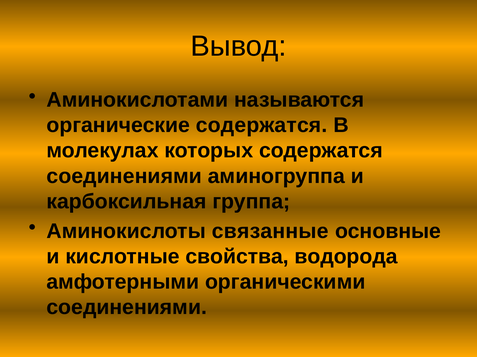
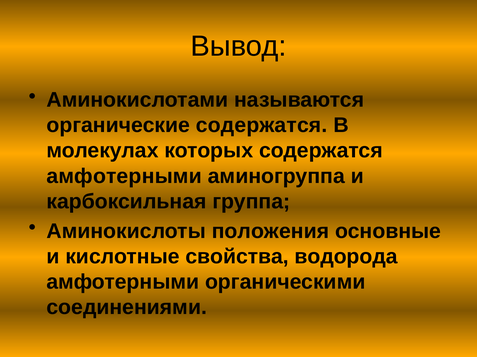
соединениями: соединениями -> амфотерными (124, 176)
связанные: связанные -> положения (270, 232)
